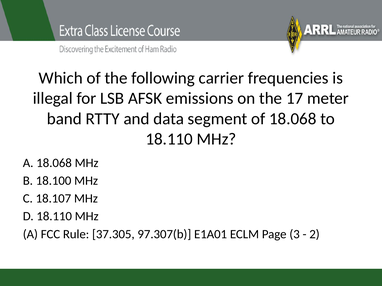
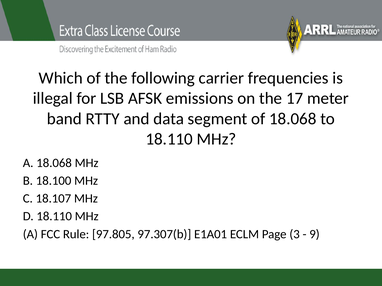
37.305: 37.305 -> 97.805 (113, 235)
2: 2 -> 9 (315, 235)
